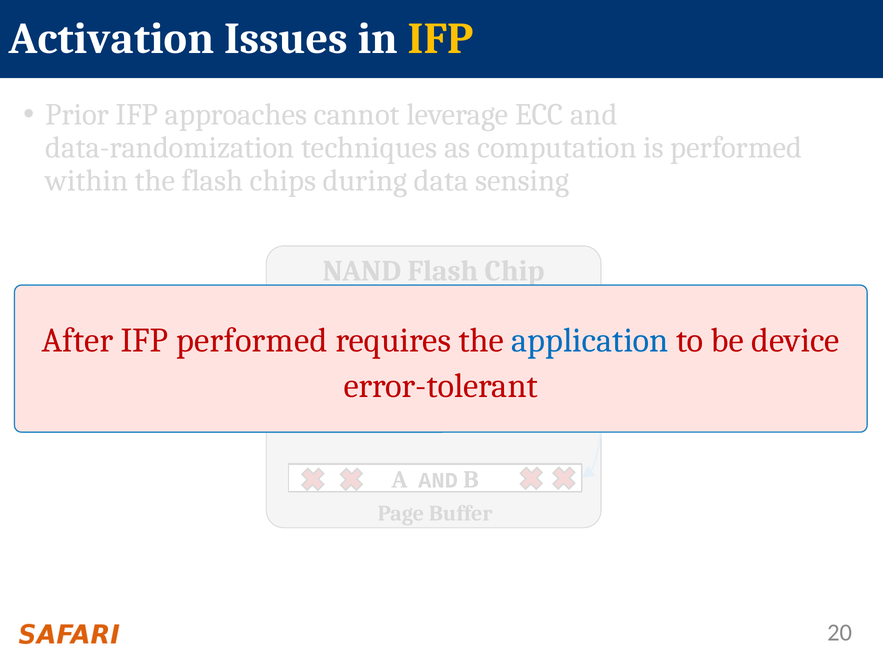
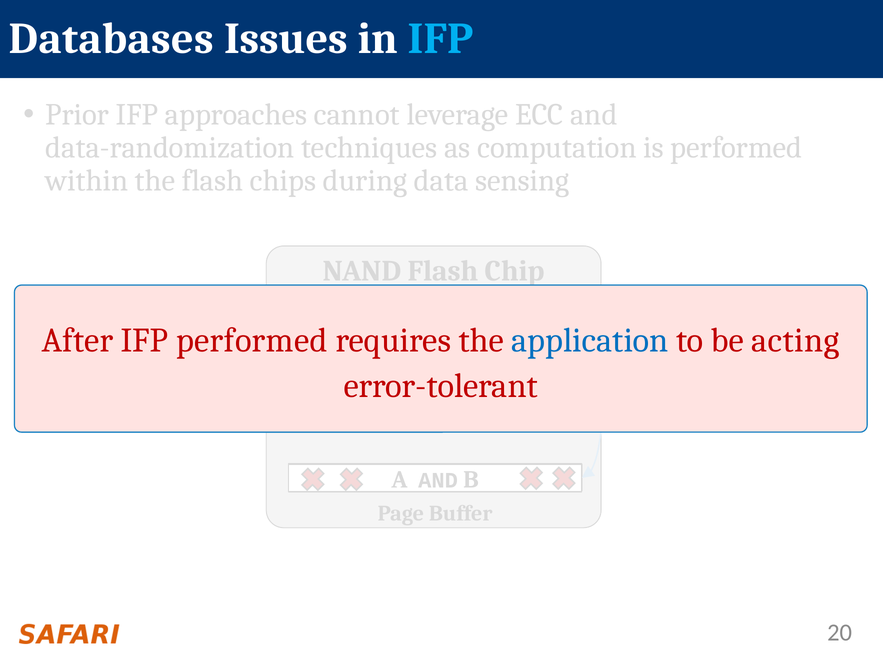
Activation: Activation -> Databases (111, 39)
IFP colour: yellow -> light blue (440, 39)
device: device -> acting (795, 341)
